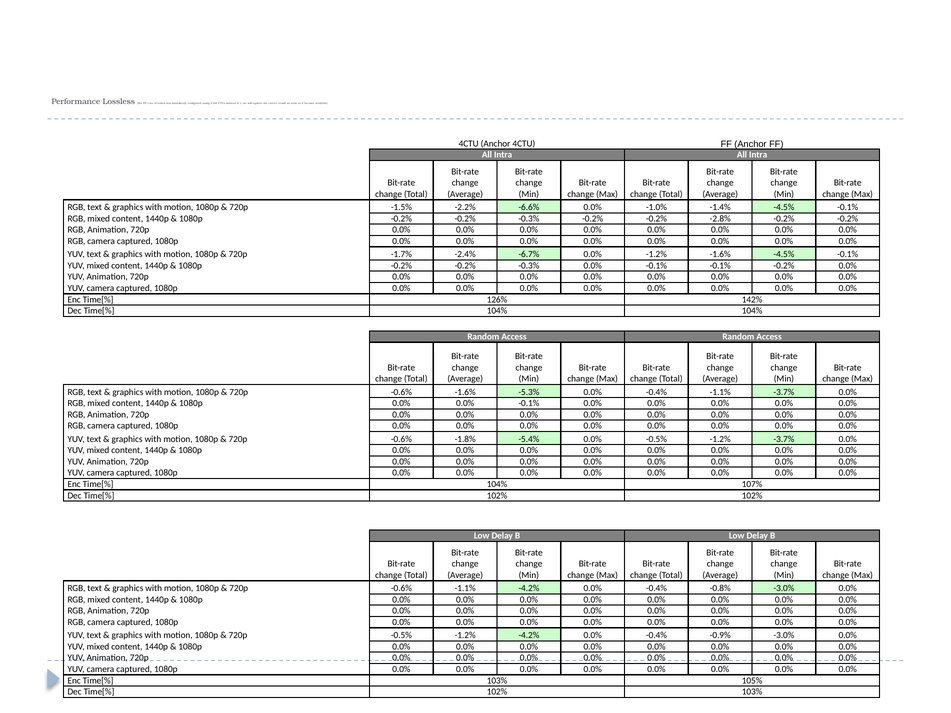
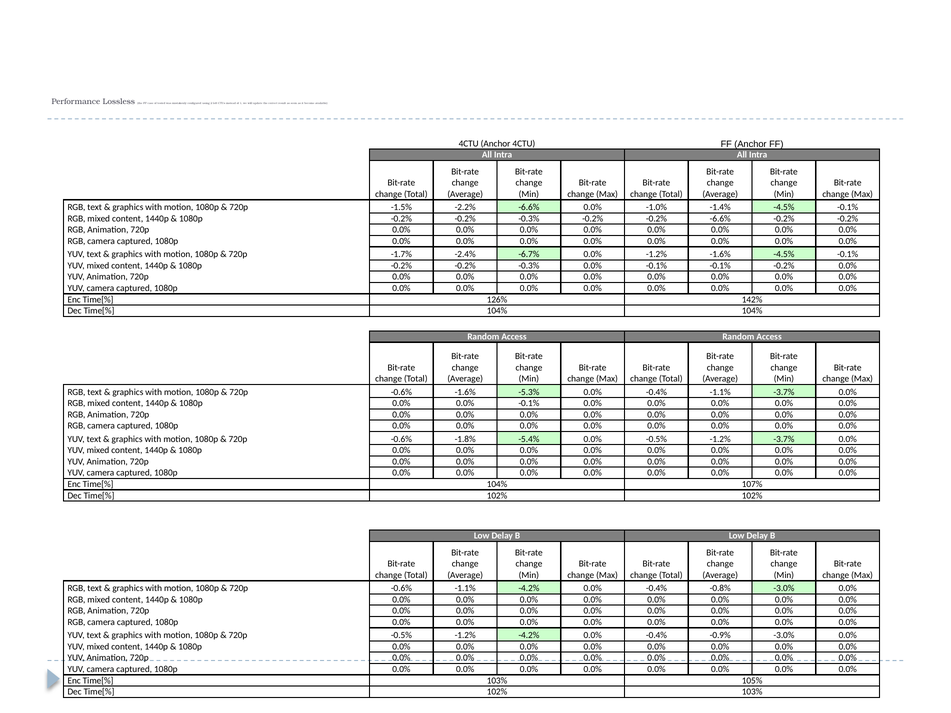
-0.2% -2.8%: -2.8% -> -6.6% (720, 219)
